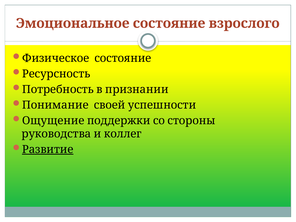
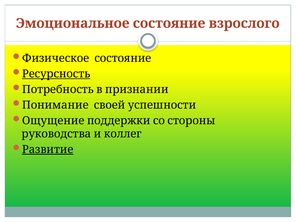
Ресурсность underline: none -> present (56, 74)
